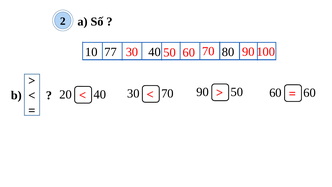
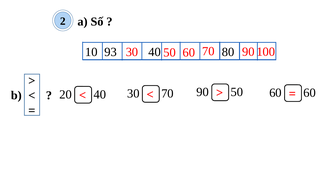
77: 77 -> 93 (111, 52)
